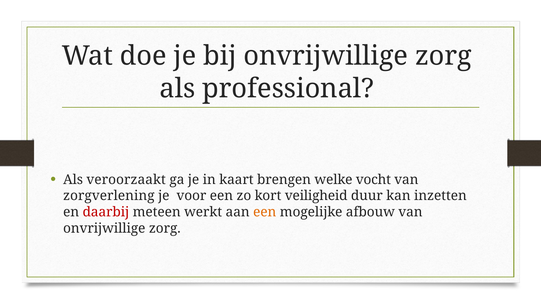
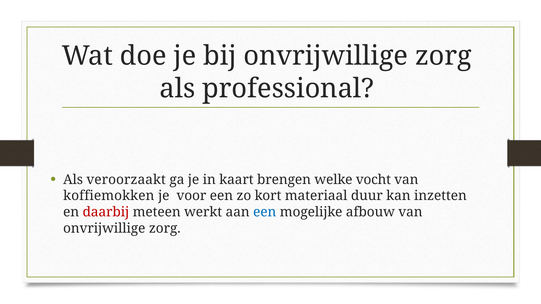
zorgverlening: zorgverlening -> koffiemokken (109, 196)
veiligheid: veiligheid -> materiaal (316, 196)
een colour: orange -> blue (265, 212)
